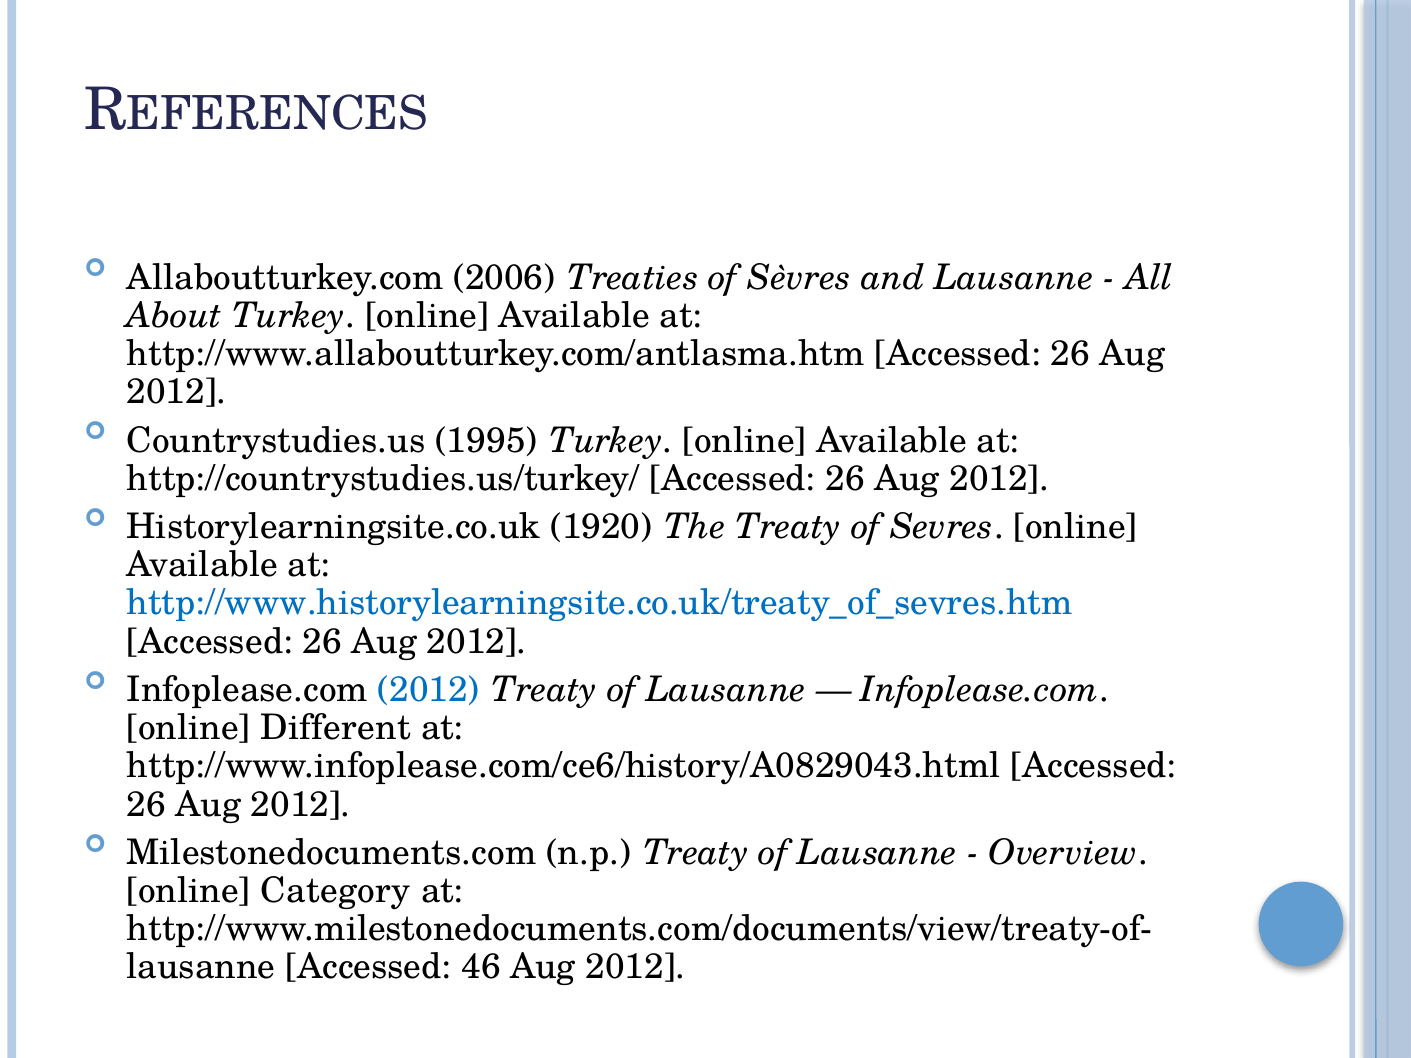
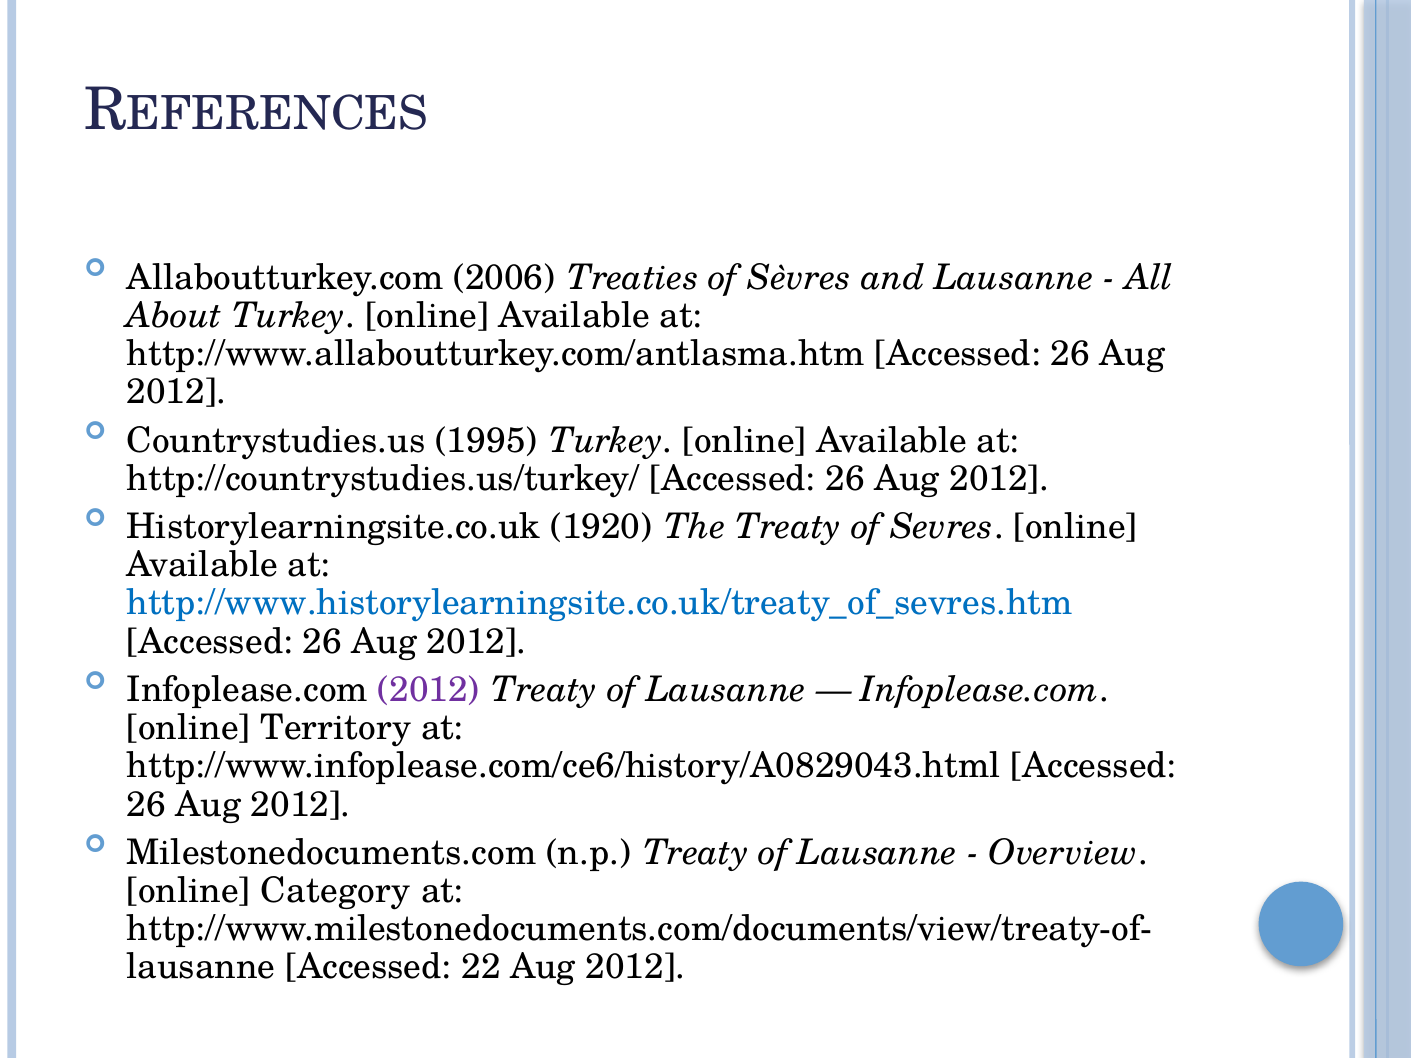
2012 colour: blue -> purple (429, 690)
Different: Different -> Territory (336, 728)
46: 46 -> 22 (481, 968)
